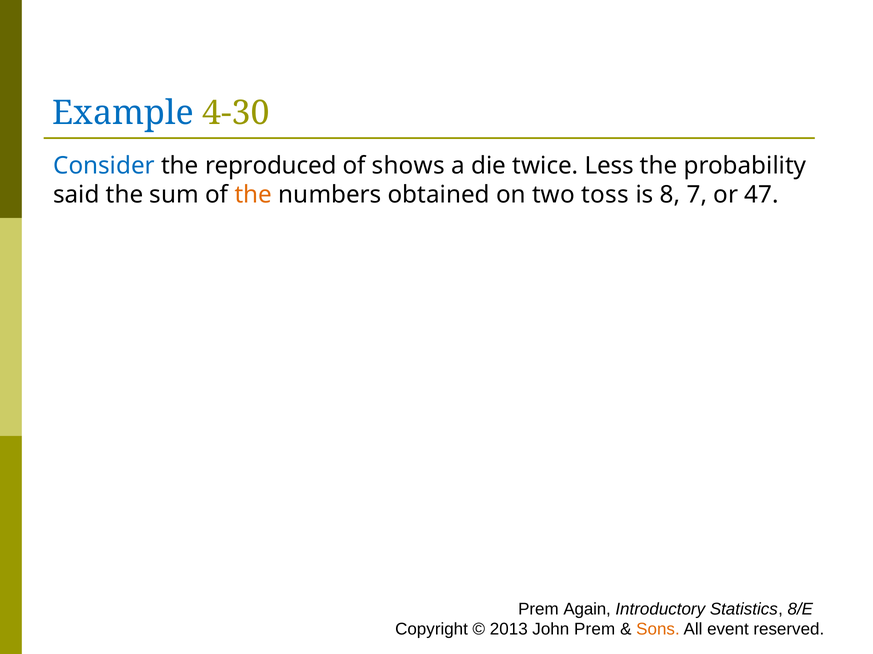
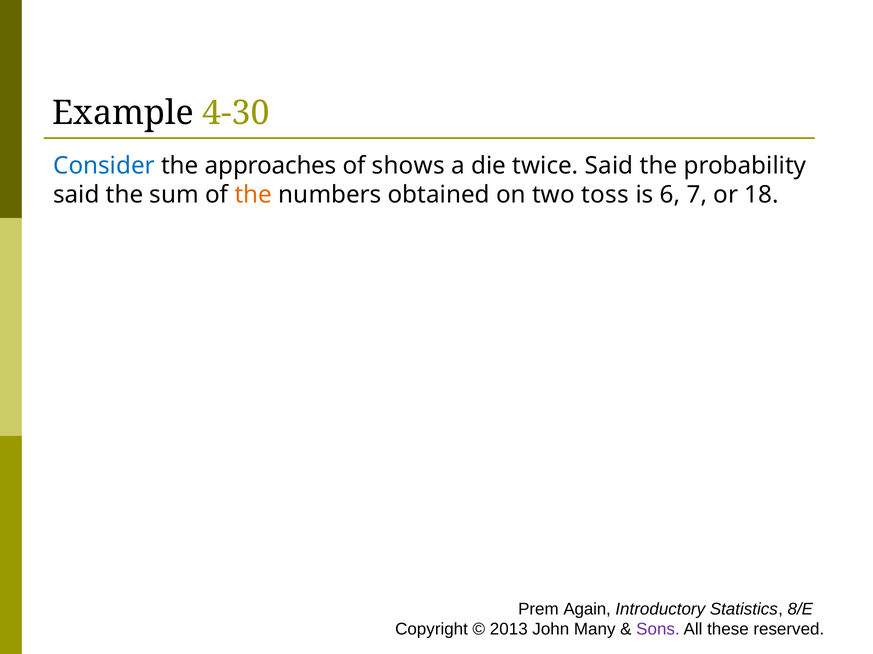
Example colour: blue -> black (123, 113)
reproduced: reproduced -> approaches (271, 166)
twice Less: Less -> Said (609, 166)
8: 8 -> 6 (670, 195)
47: 47 -> 18 (762, 195)
John Prem: Prem -> Many (595, 630)
Sons colour: orange -> purple (658, 630)
event: event -> these (728, 630)
